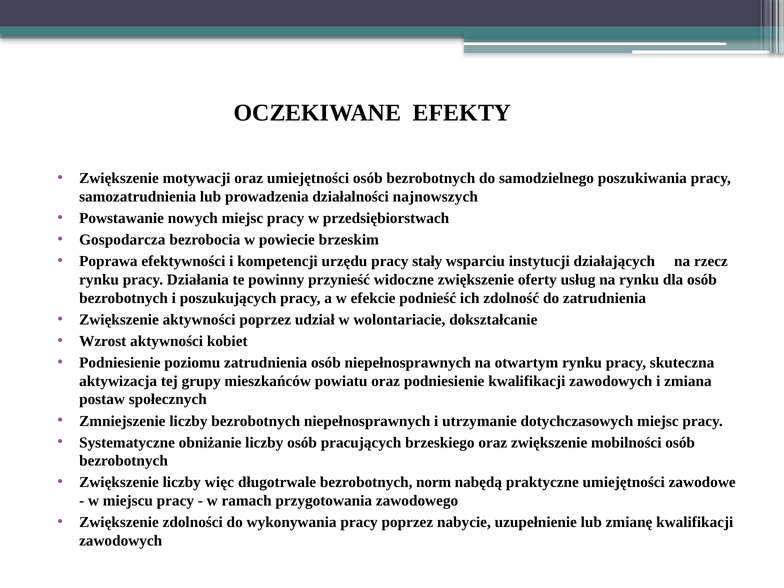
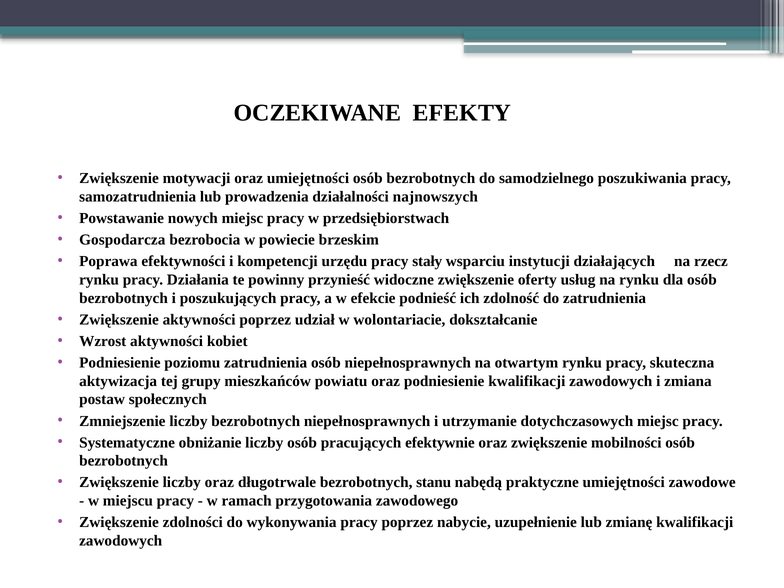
brzeskiego: brzeskiego -> efektywnie (440, 443)
liczby więc: więc -> oraz (219, 482)
norm: norm -> stanu (434, 482)
